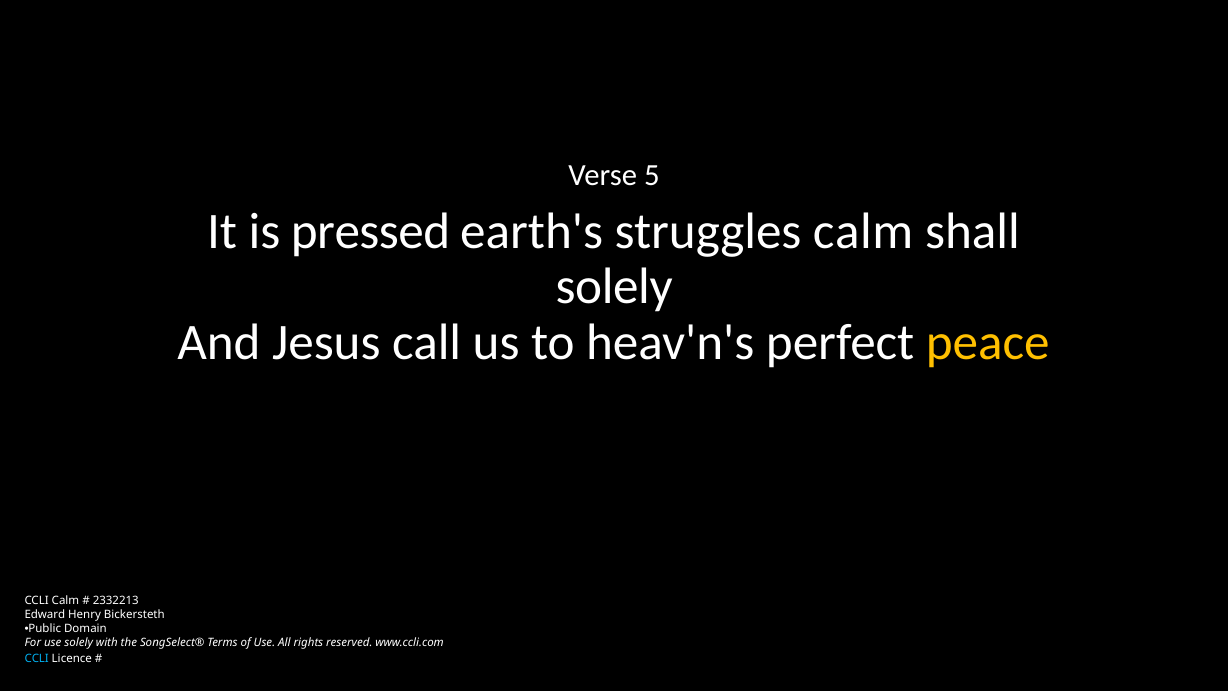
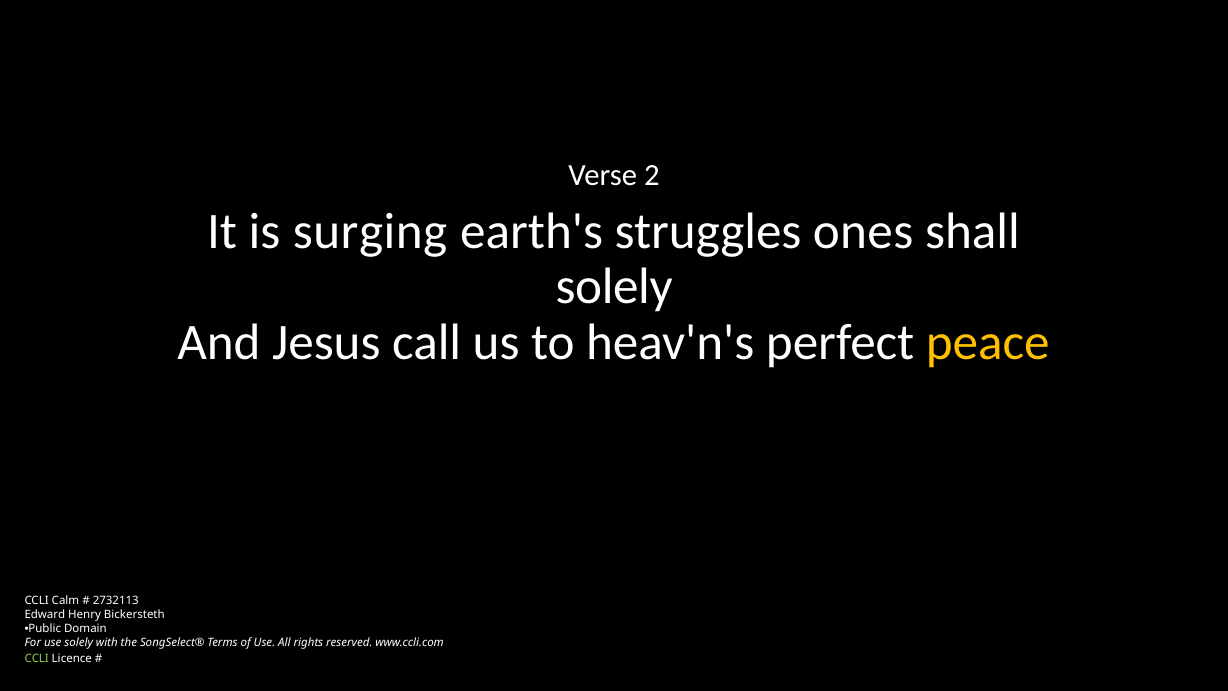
5: 5 -> 2 (652, 175)
pressed: pressed -> surging (370, 232)
struggles calm: calm -> ones (863, 232)
2332213: 2332213 -> 2732113 (116, 601)
CCLI colour: light blue -> light green (37, 658)
